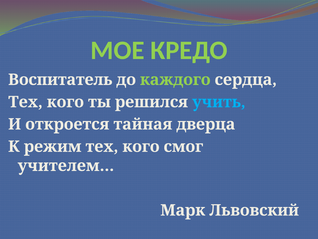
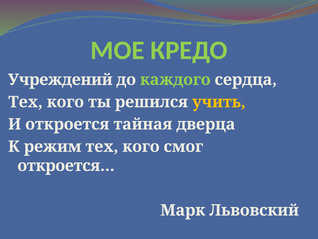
Воспитатель: Воспитатель -> Учреждений (60, 80)
учить colour: light blue -> yellow (219, 102)
учителем…: учителем… -> откроется… (66, 165)
